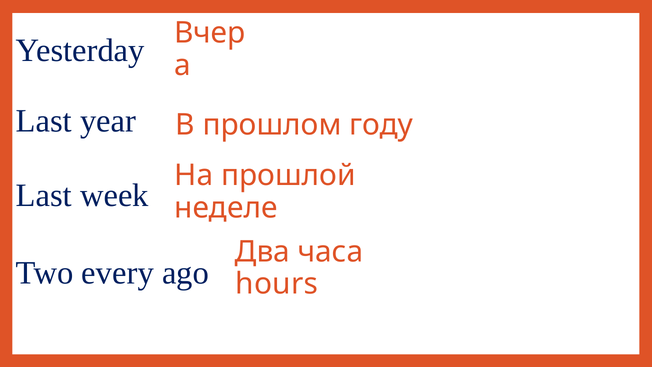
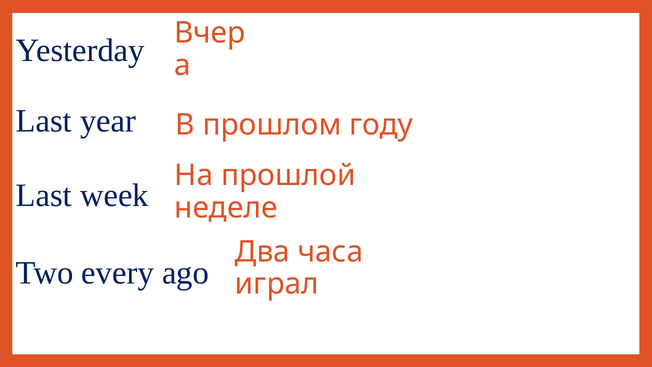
hours: hours -> играл (277, 284)
